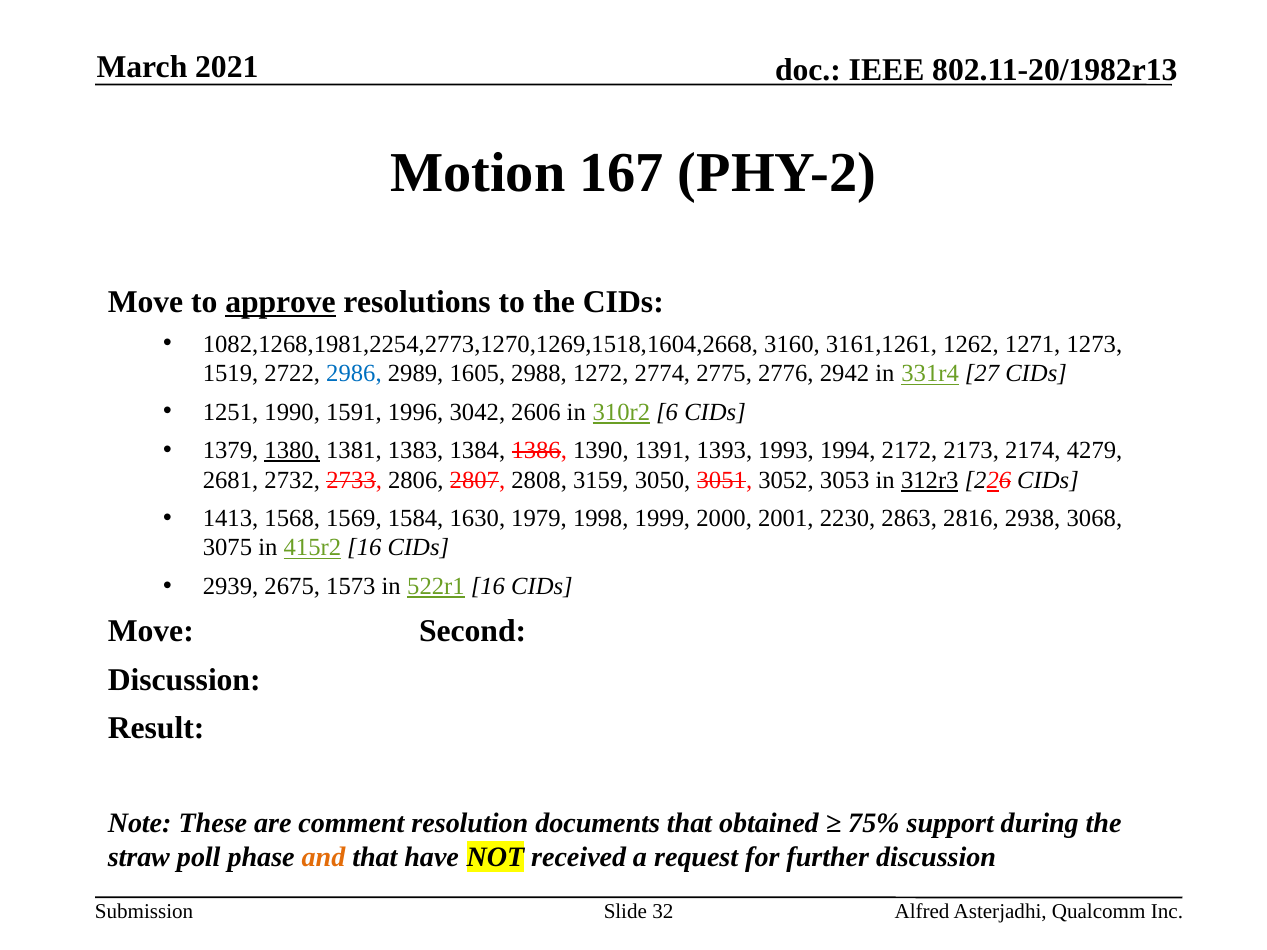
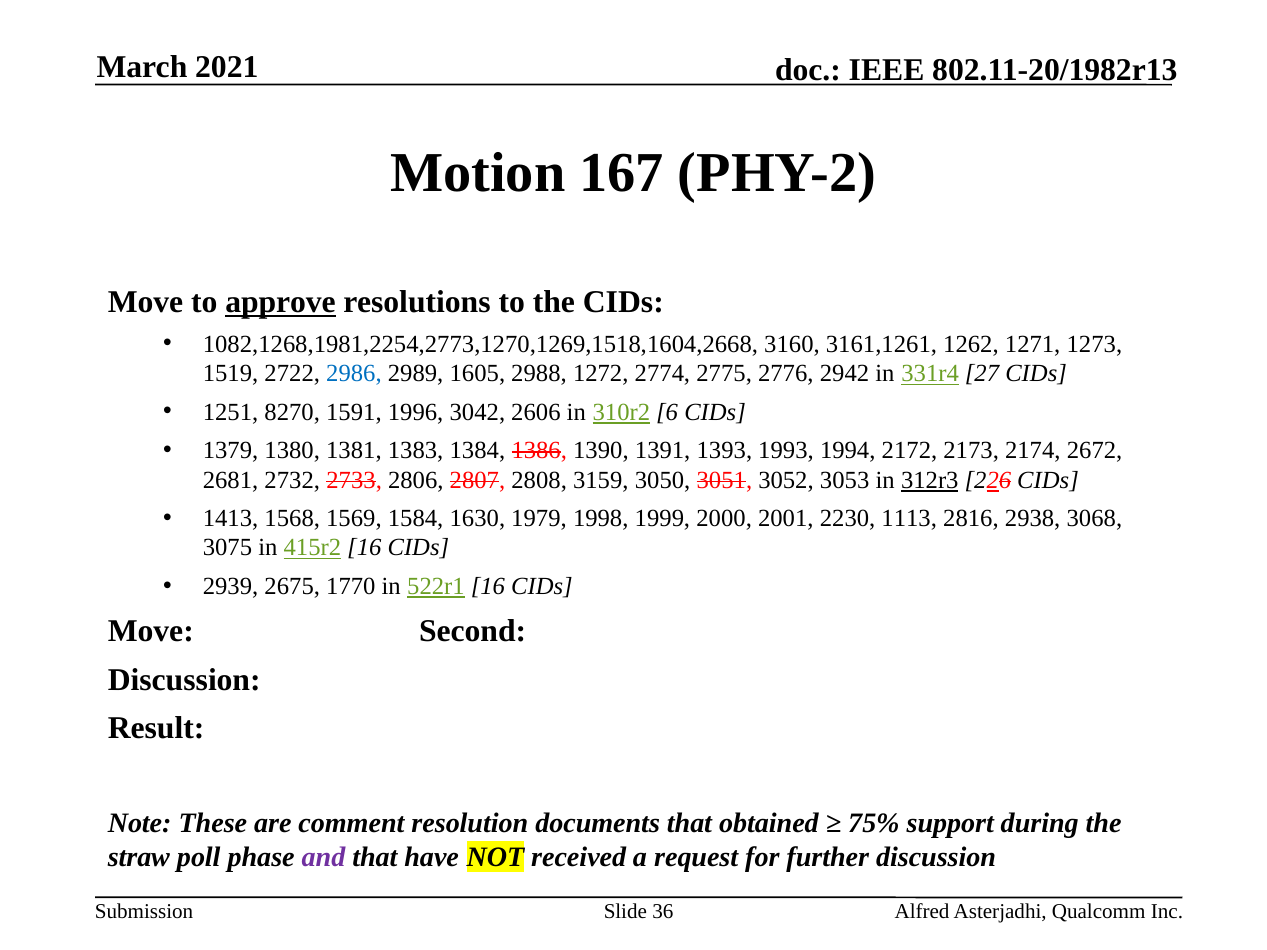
1990: 1990 -> 8270 (292, 412)
1380 underline: present -> none (292, 450)
4279: 4279 -> 2672 (1095, 450)
2863: 2863 -> 1113 (909, 518)
1573: 1573 -> 1770 (351, 586)
and colour: orange -> purple (324, 857)
32: 32 -> 36 (663, 911)
